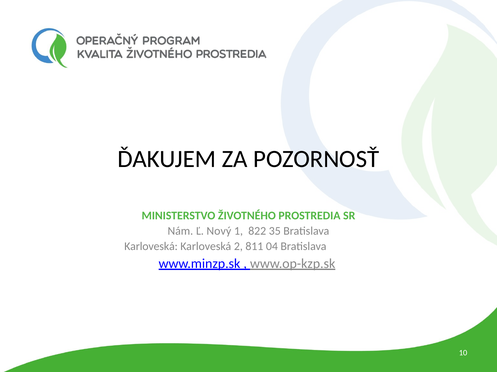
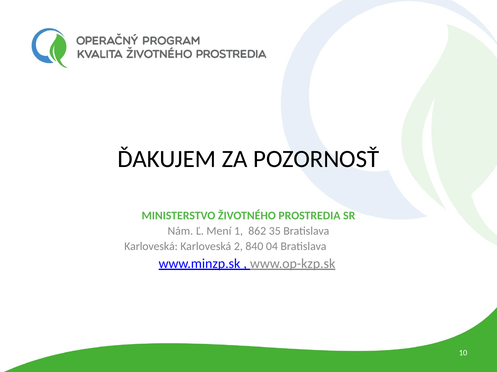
Nový: Nový -> Mení (219, 231)
822: 822 -> 862 (257, 231)
811: 811 -> 840 (254, 247)
